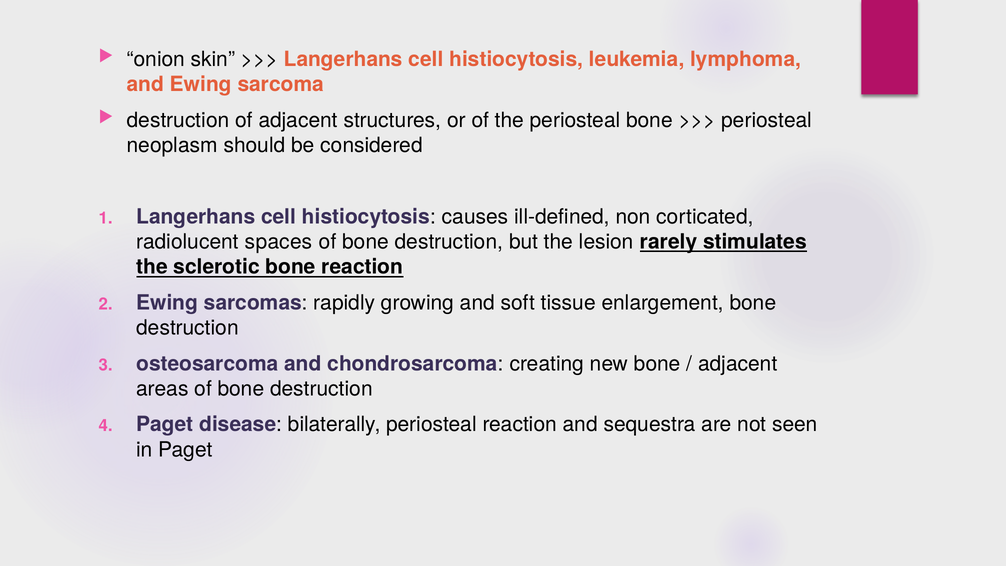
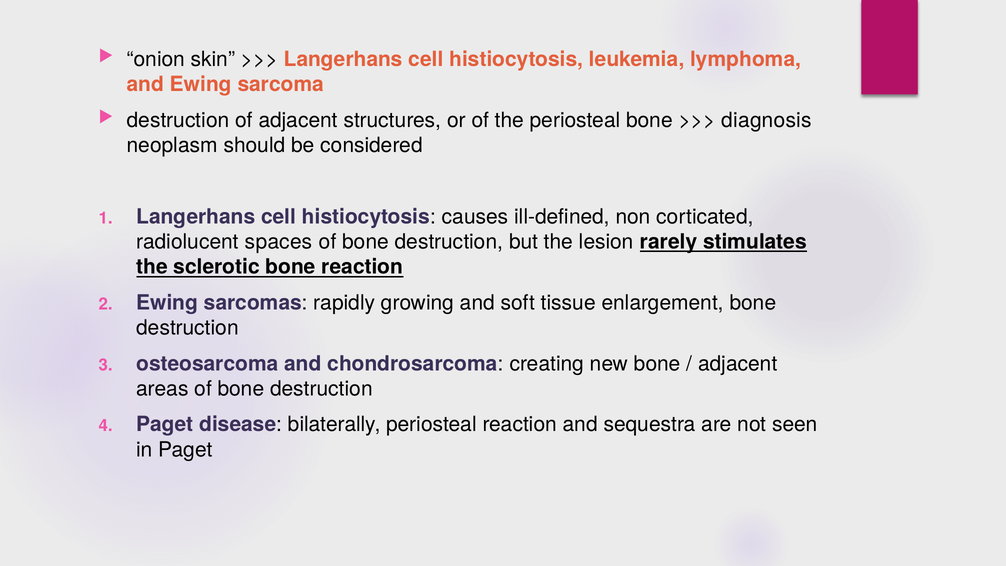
periosteal: periosteal -> diagnosis (767, 120)
